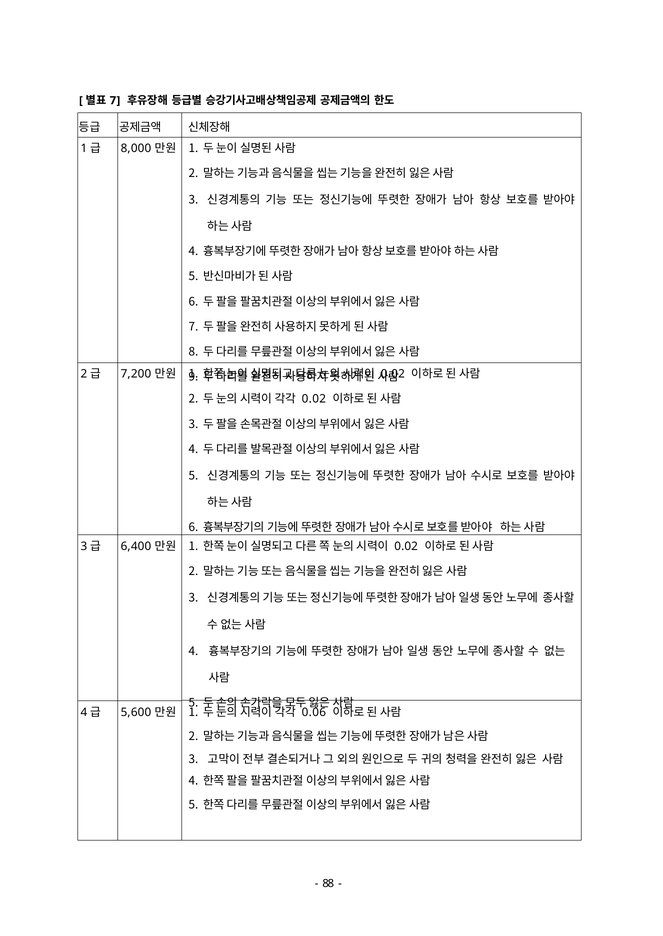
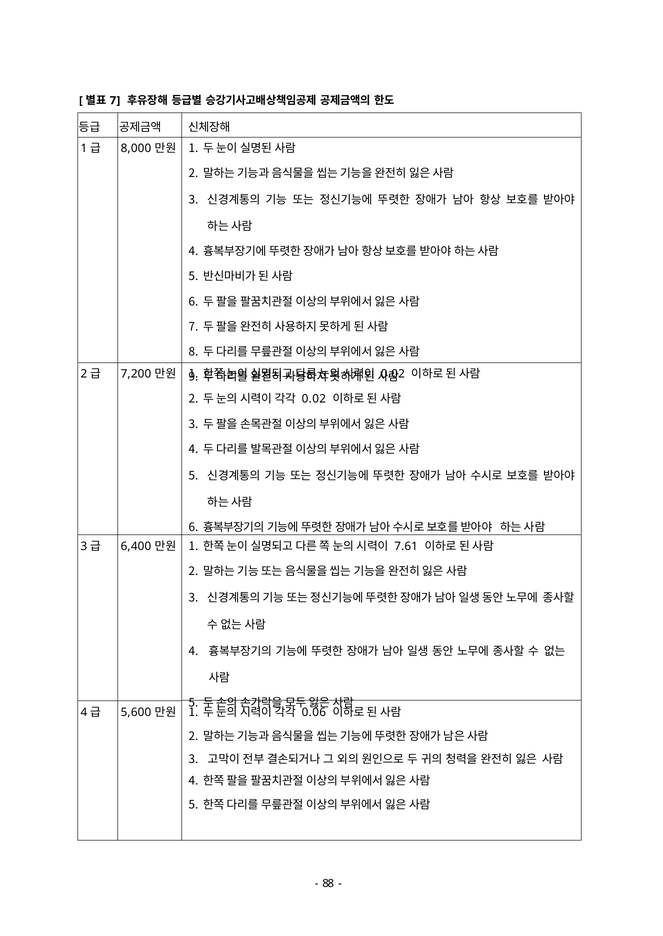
0.02: 0.02 -> 7.61 (406, 547)
